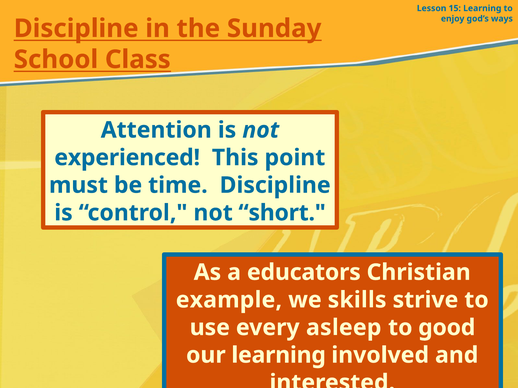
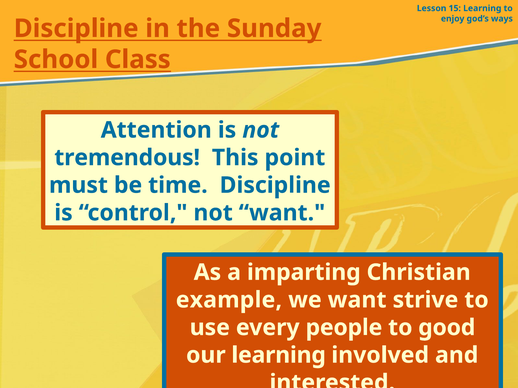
experienced: experienced -> tremendous (127, 158)
not short: short -> want (282, 213)
educators: educators -> imparting (304, 273)
we skills: skills -> want (357, 300)
asleep: asleep -> people (344, 328)
